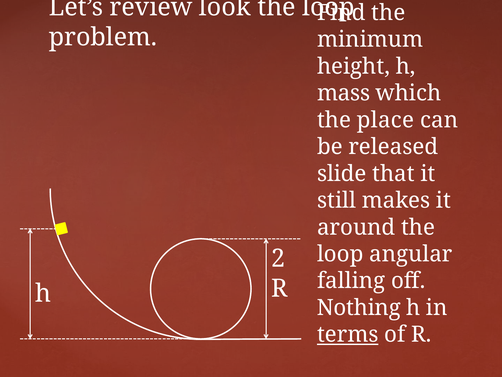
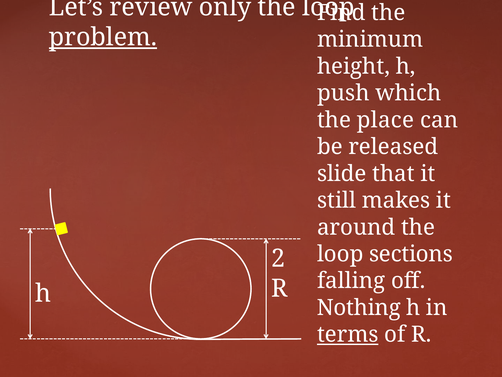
look: look -> only (225, 7)
problem underline: none -> present (103, 37)
mass: mass -> push (343, 93)
angular: angular -> sections (411, 254)
